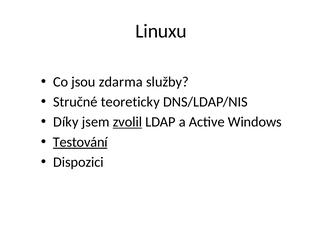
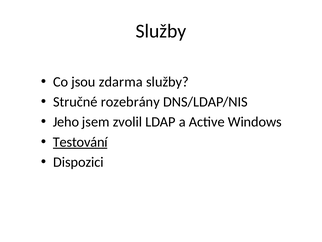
Linuxu: Linuxu -> Služby (161, 31)
teoreticky: teoreticky -> rozebrány (130, 102)
Díky: Díky -> Jeho (66, 122)
zvolil underline: present -> none (127, 122)
